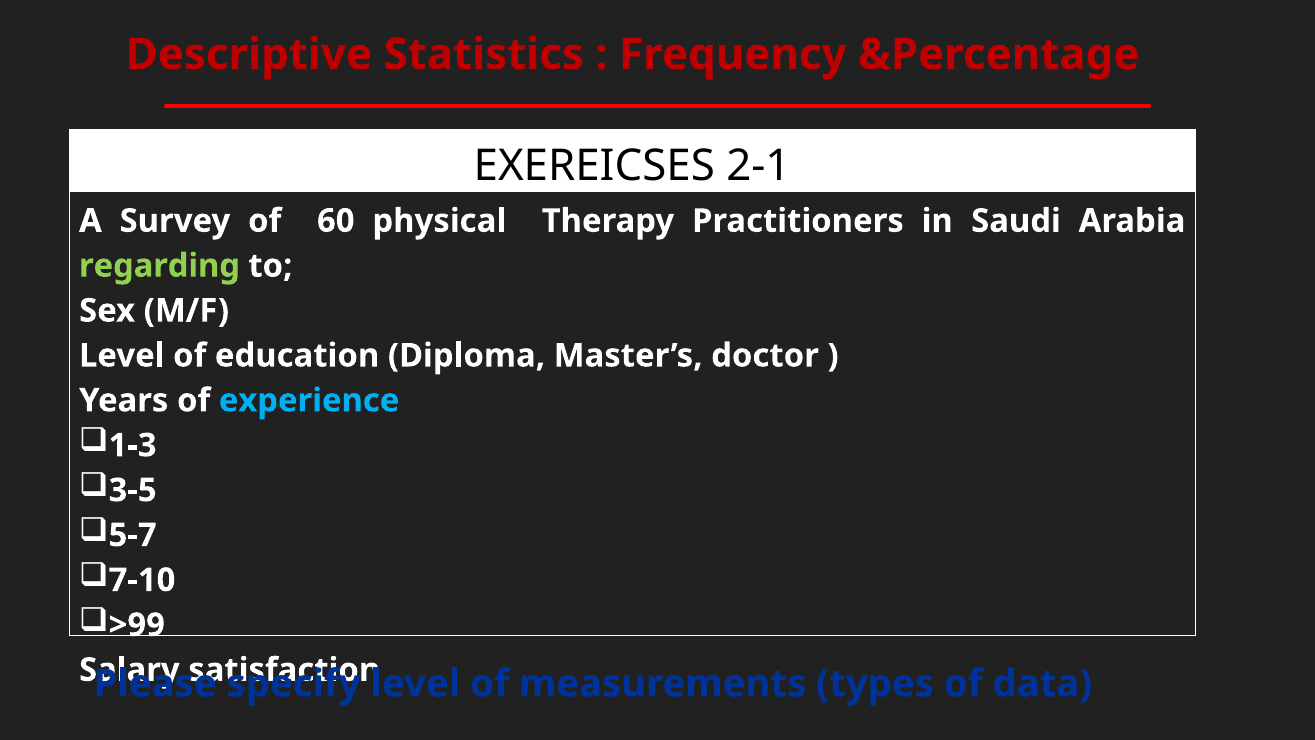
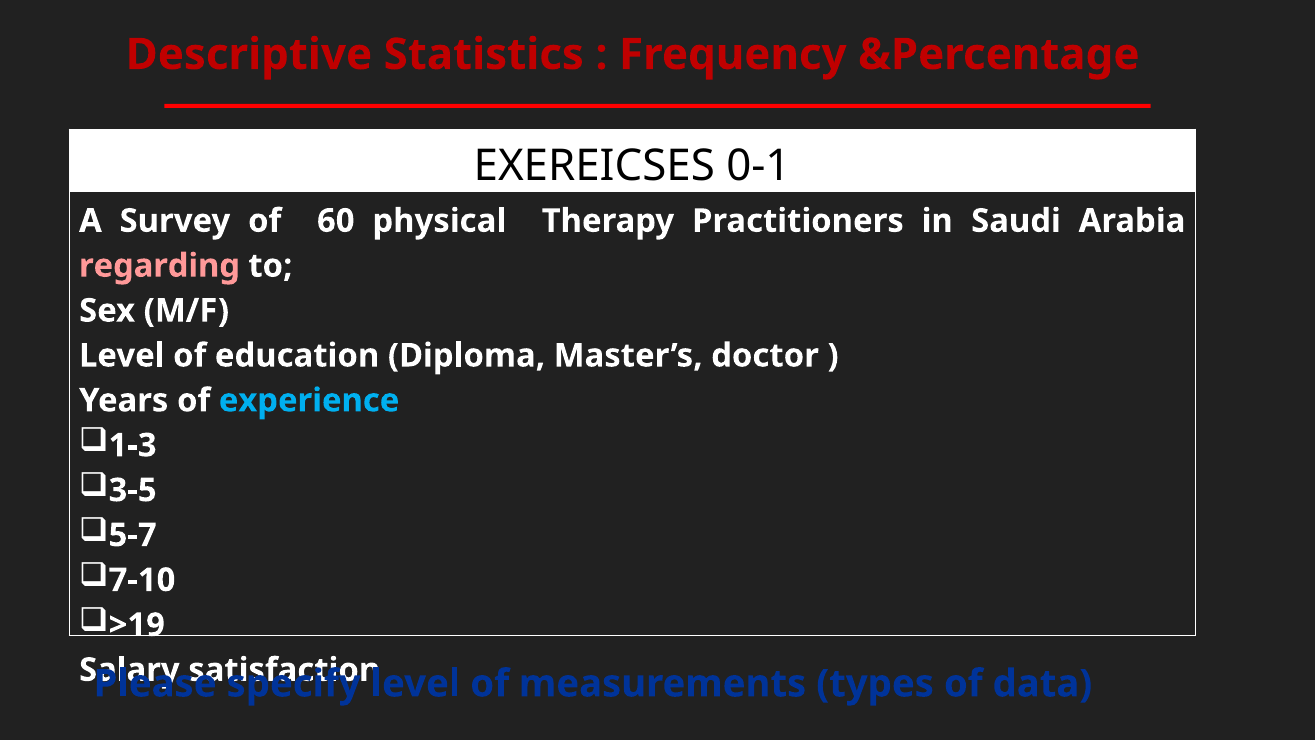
2-1: 2-1 -> 0-1 (758, 166)
regarding colour: light green -> pink (160, 266)
>99: >99 -> >19 (137, 625)
